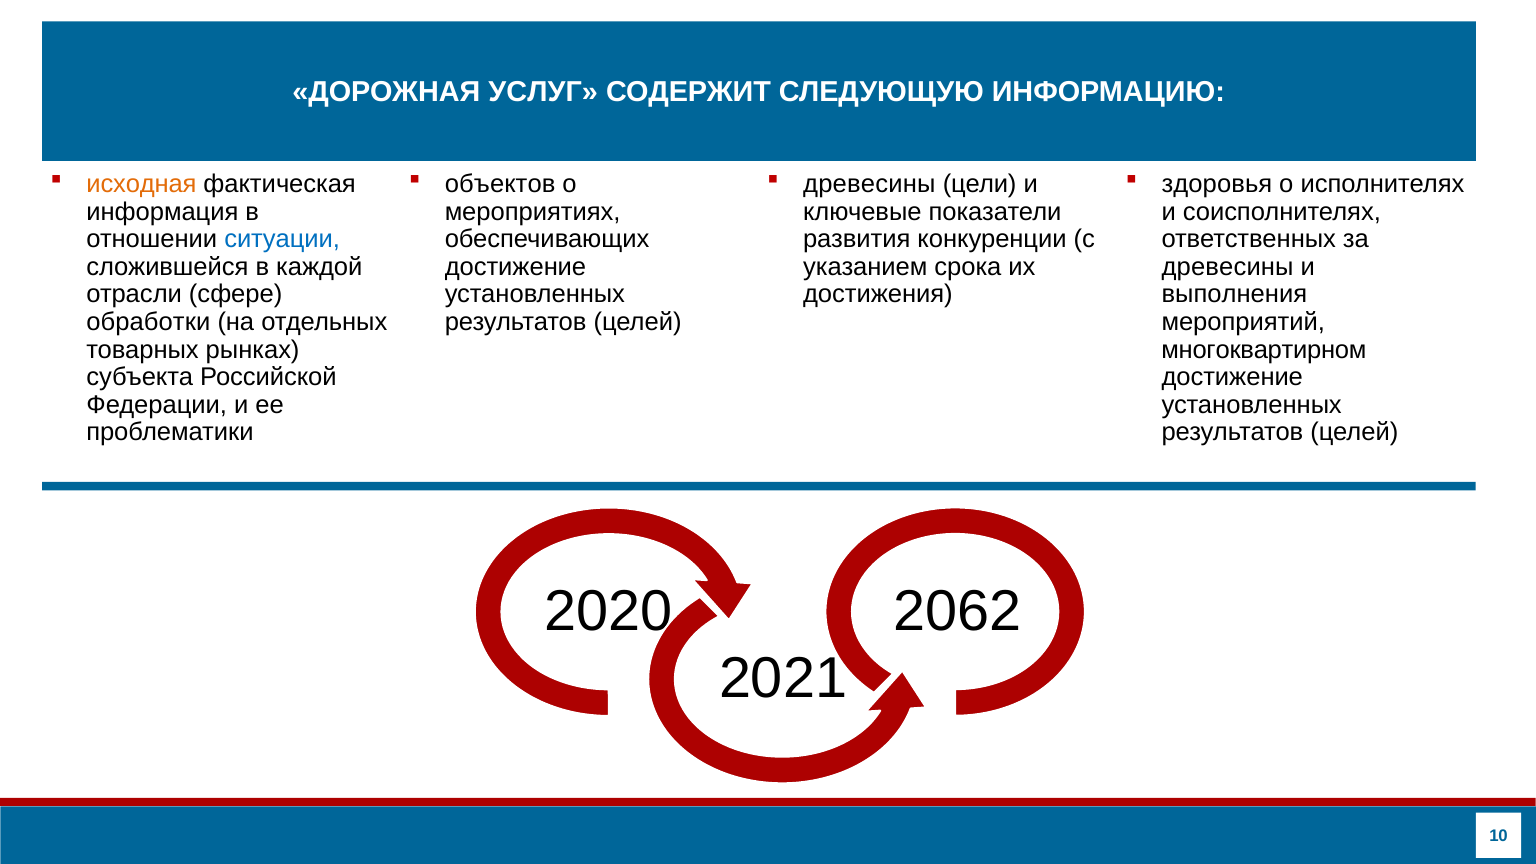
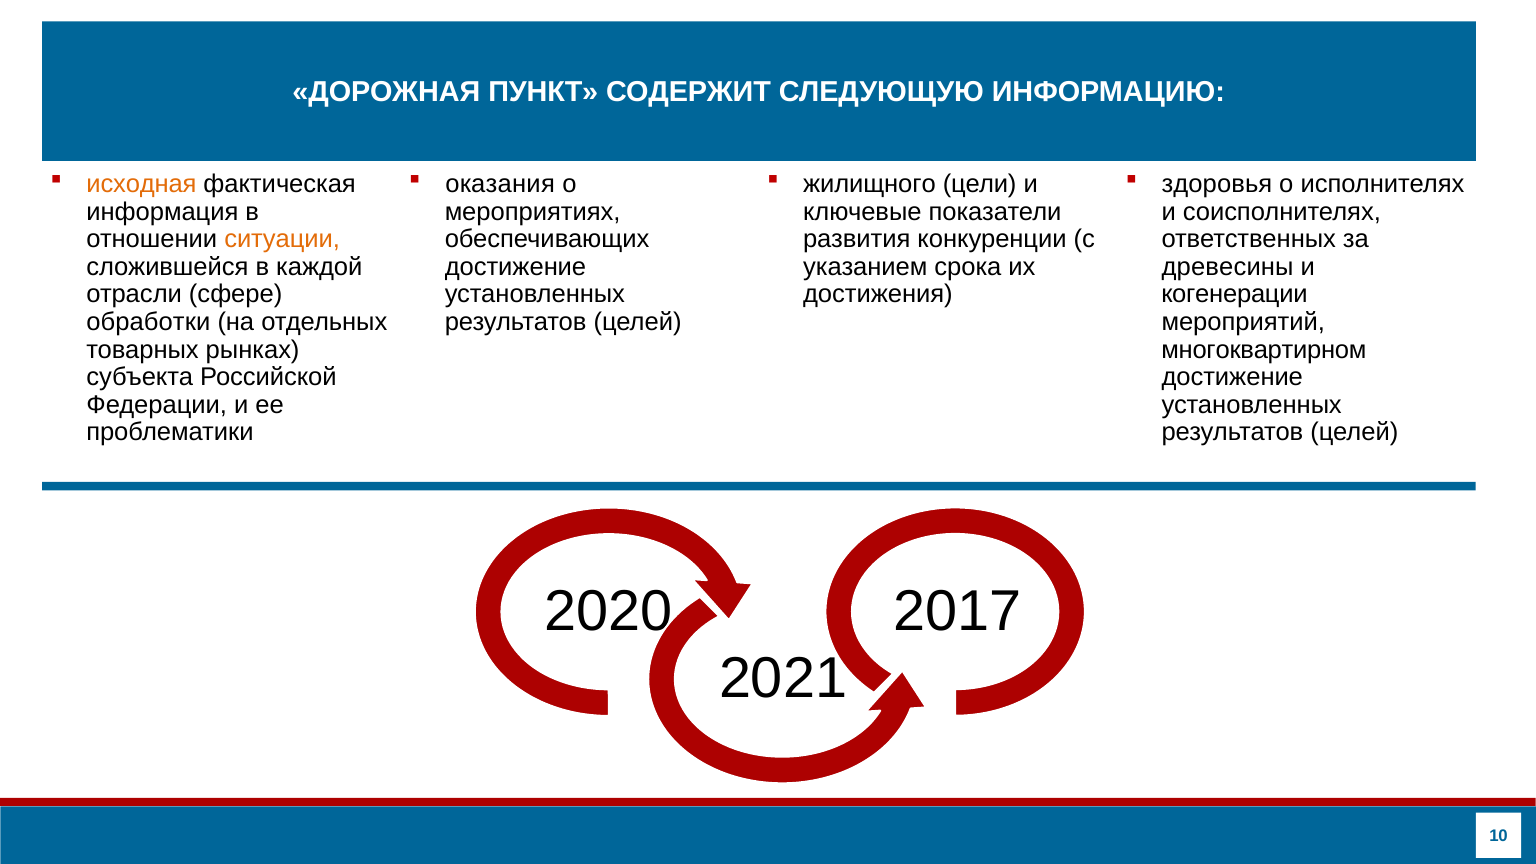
УСЛУГ: УСЛУГ -> ПУНКТ (543, 92)
объектов: объектов -> оказания (500, 184)
древесины: древесины -> жилищного (869, 184)
ситуации colour: blue -> orange (282, 239)
выполнения: выполнения -> когенерации (1234, 294)
2062: 2062 -> 2017 (958, 611)
